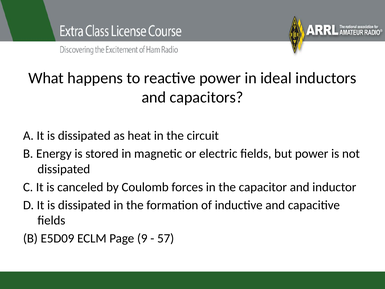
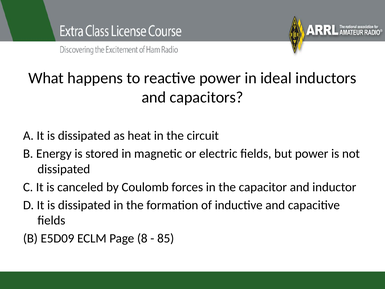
9: 9 -> 8 (142, 238)
57: 57 -> 85 (166, 238)
